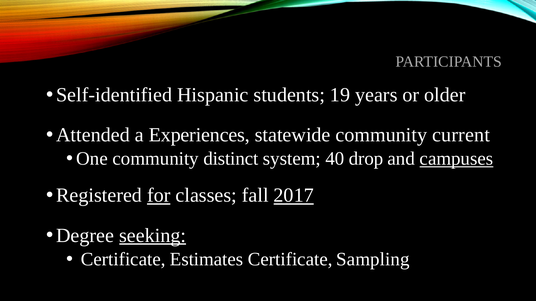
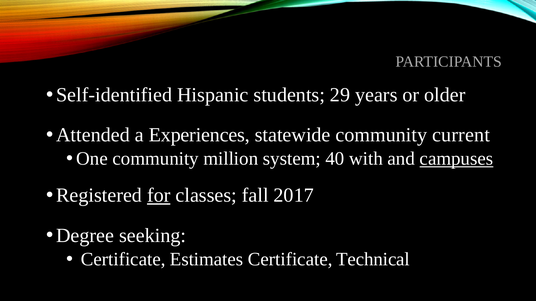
19: 19 -> 29 (340, 95)
distinct: distinct -> million (231, 159)
drop: drop -> with (366, 159)
2017 underline: present -> none (294, 196)
seeking underline: present -> none (153, 236)
Sampling: Sampling -> Technical (373, 260)
